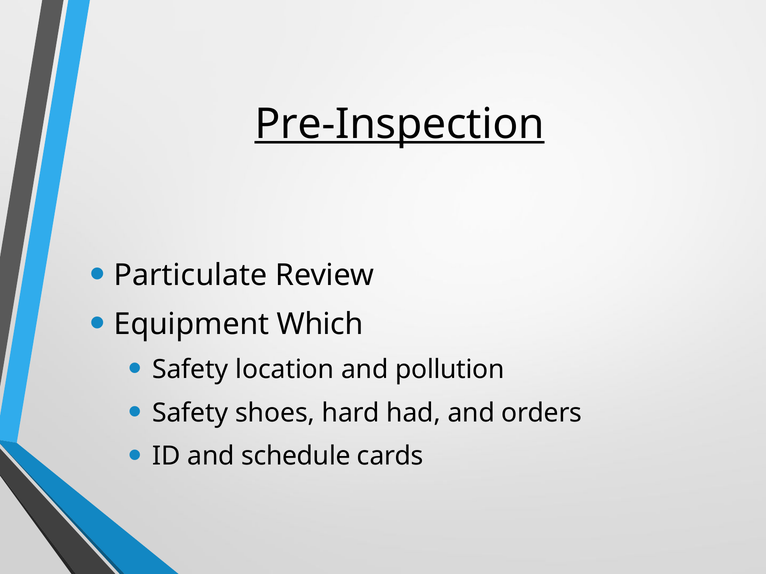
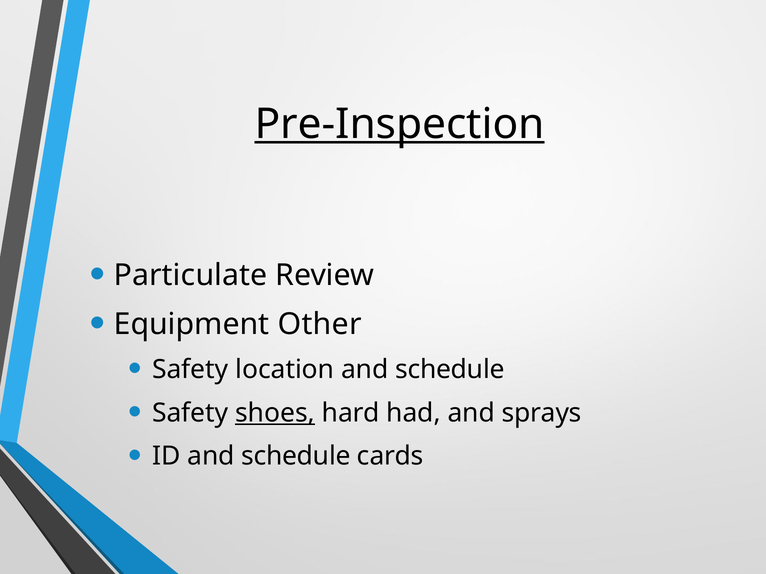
Which: Which -> Other (320, 324)
pollution: pollution -> schedule (450, 370)
shoes underline: none -> present (275, 413)
orders: orders -> sprays (542, 413)
